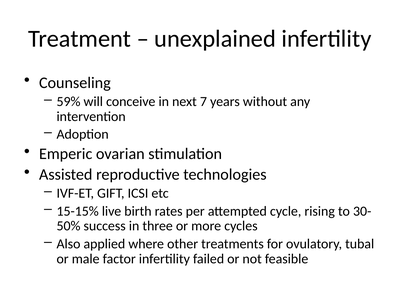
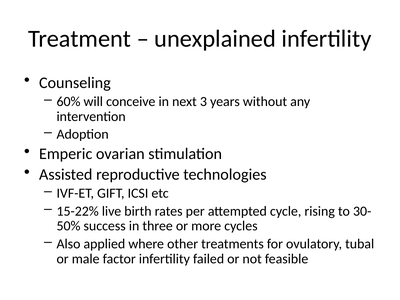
59%: 59% -> 60% (68, 102)
7: 7 -> 3 (203, 102)
15-15%: 15-15% -> 15-22% (78, 211)
